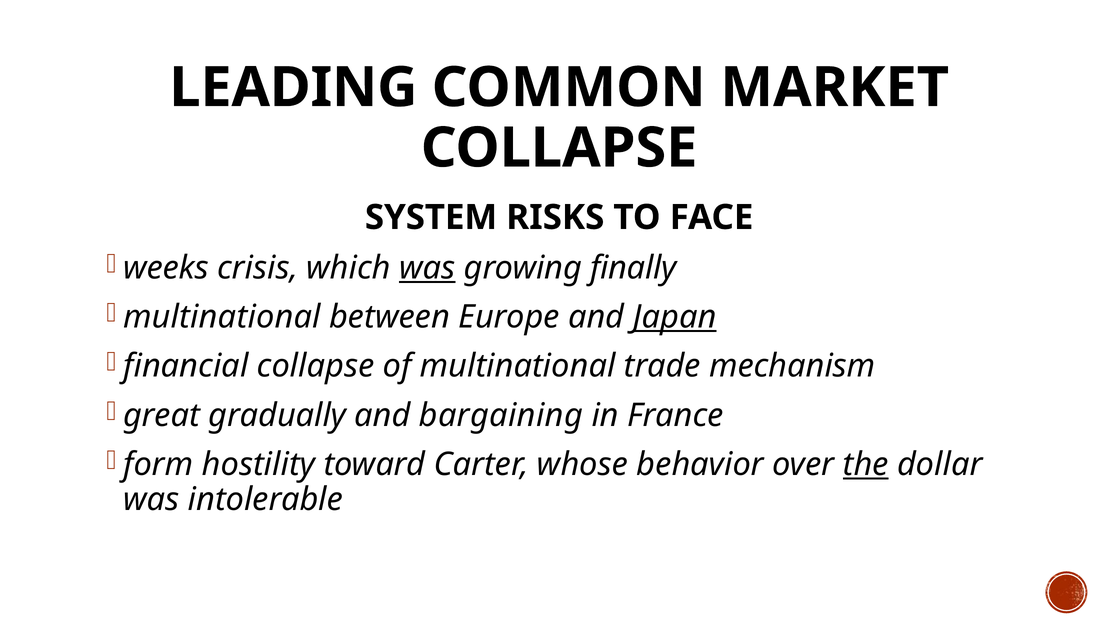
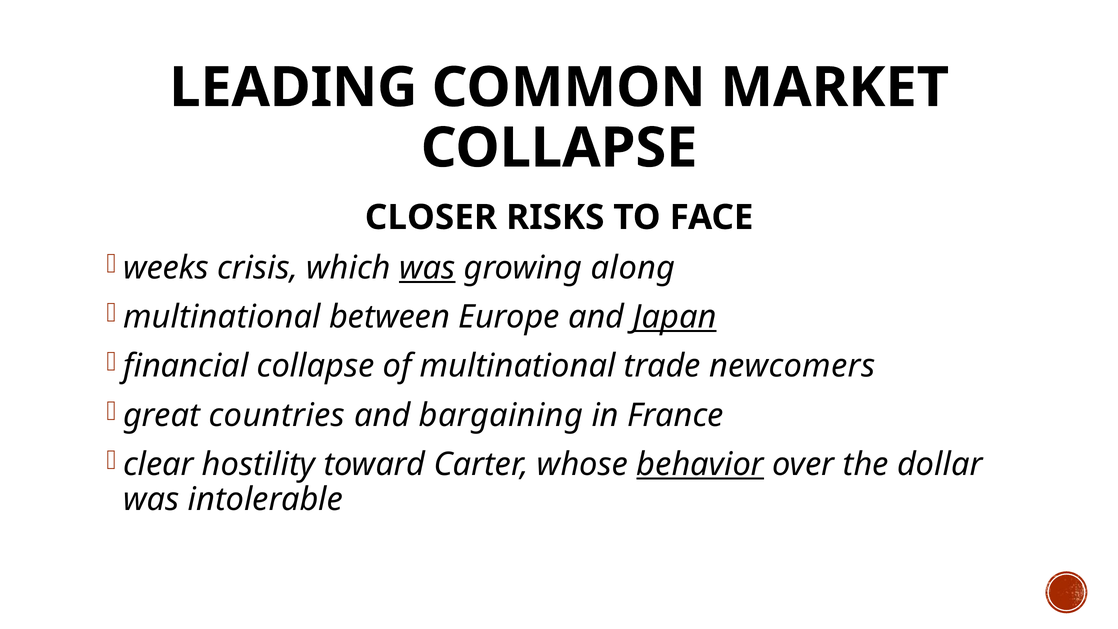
SYSTEM: SYSTEM -> CLOSER (431, 217)
finally: finally -> along (633, 268)
mechanism: mechanism -> newcomers (792, 366)
gradually: gradually -> countries (277, 415)
form: form -> clear (158, 464)
behavior underline: none -> present (700, 464)
the underline: present -> none (866, 464)
